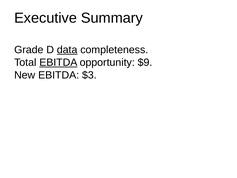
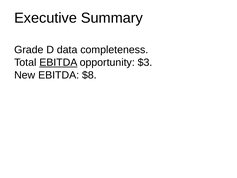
data underline: present -> none (67, 50)
$9: $9 -> $3 (145, 62)
$3: $3 -> $8 (89, 75)
